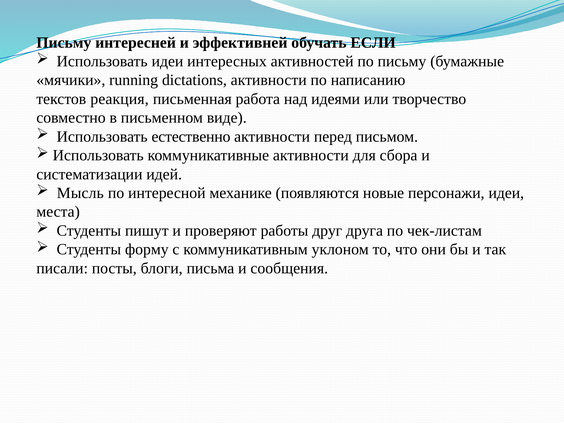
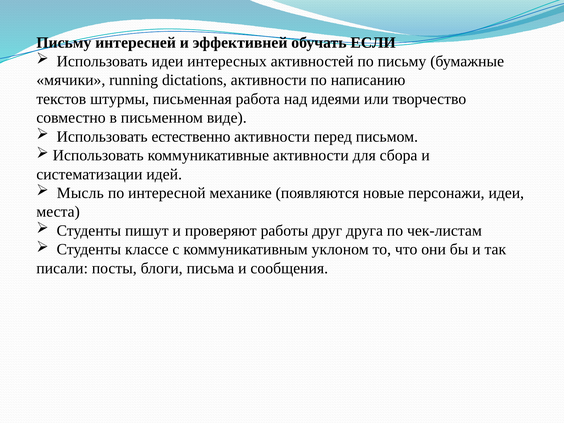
реакция: реакция -> штурмы (120, 99)
форму: форму -> классе (147, 249)
